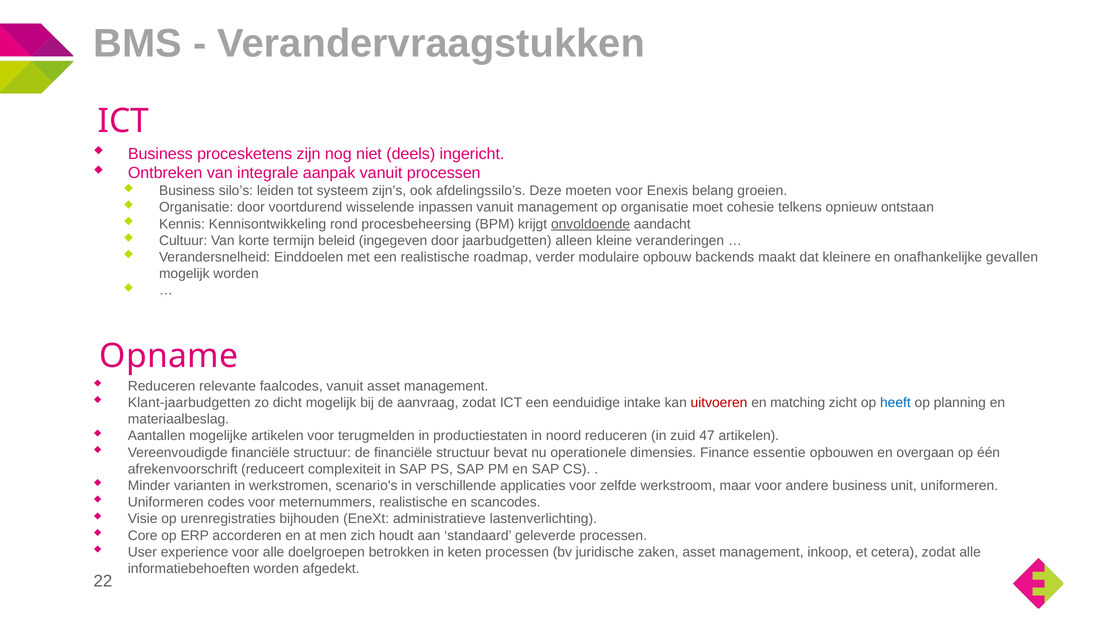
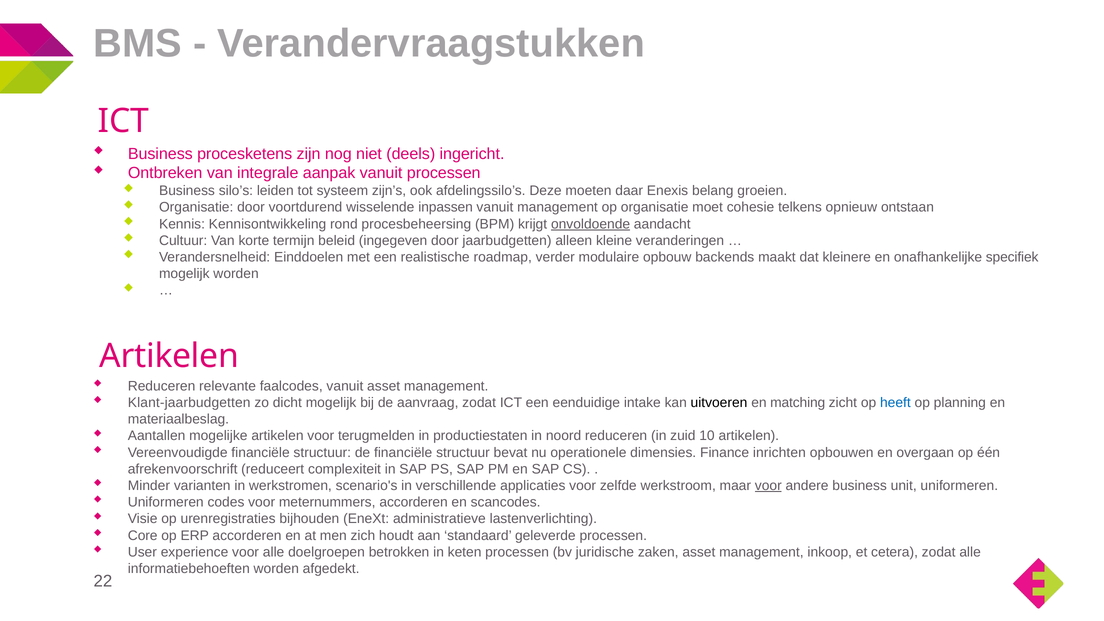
moeten voor: voor -> daar (629, 191)
gevallen: gevallen -> specifiek (1012, 257)
Opname: Opname -> Artikelen (169, 356)
uitvoeren colour: red -> black (719, 403)
47: 47 -> 10 (707, 436)
essentie: essentie -> inrichten (779, 452)
voor underline: none -> present (768, 486)
meternummers realistische: realistische -> accorderen (414, 502)
